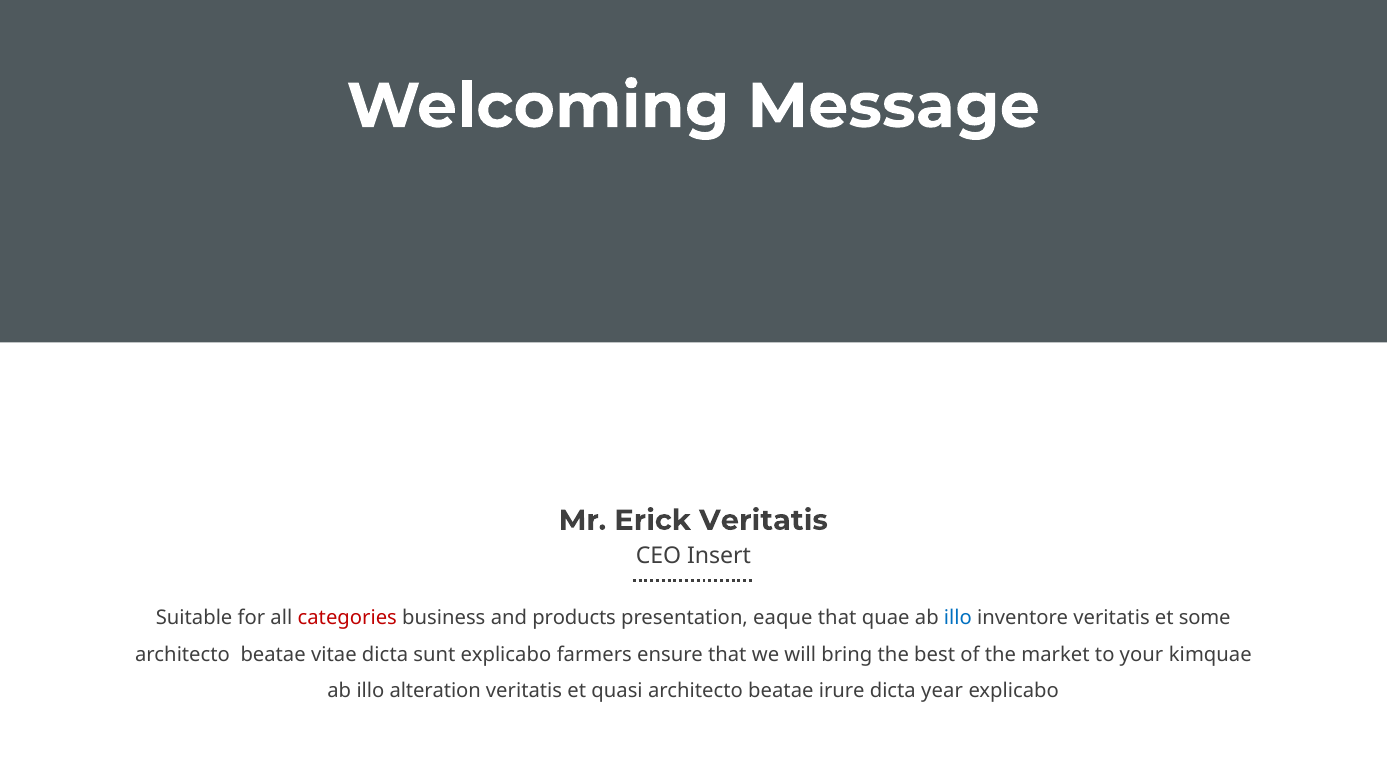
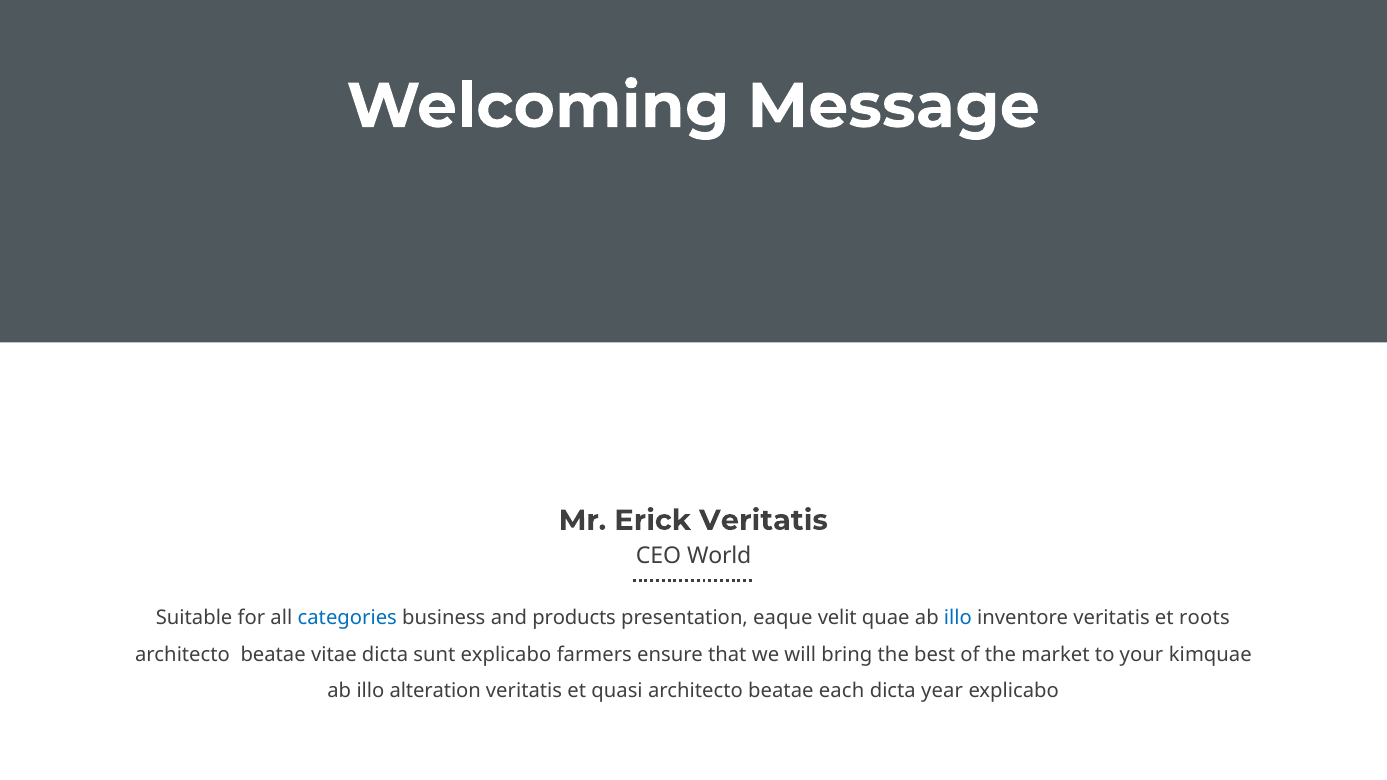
Insert: Insert -> World (719, 556)
categories colour: red -> blue (347, 618)
eaque that: that -> velit (837, 618)
some: some -> roots (1204, 618)
irure: irure -> each (842, 691)
